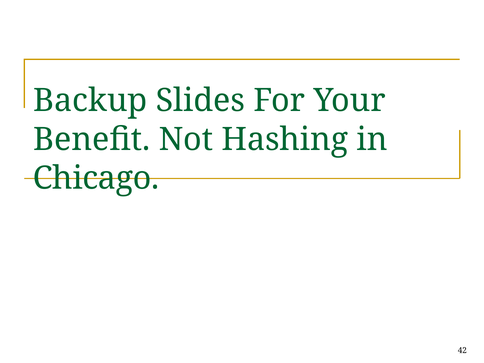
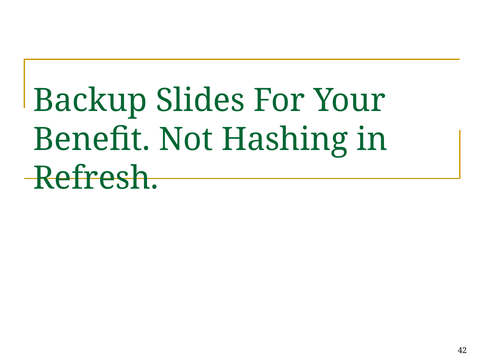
Chicago: Chicago -> Refresh (96, 178)
